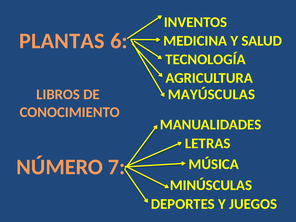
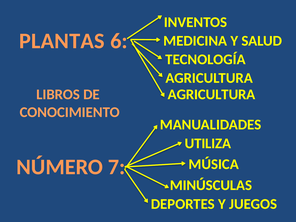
MAYÚSCULAS: MAYÚSCULAS -> AGRICULTURA (212, 94)
LETRAS: LETRAS -> UTILIZA (208, 143)
